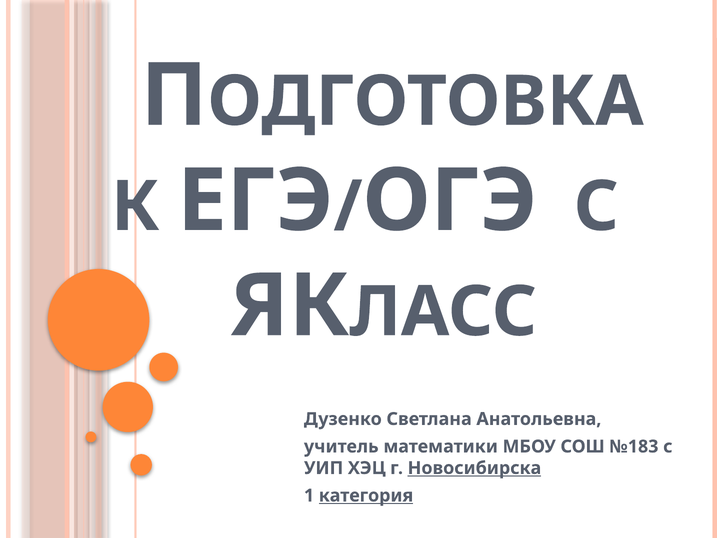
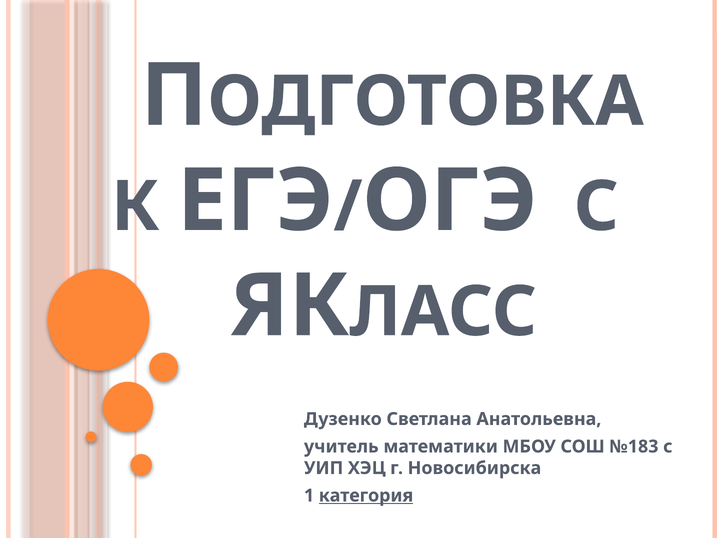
Новосибирска underline: present -> none (474, 468)
